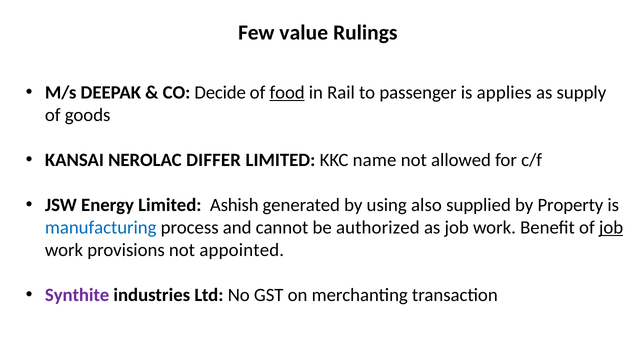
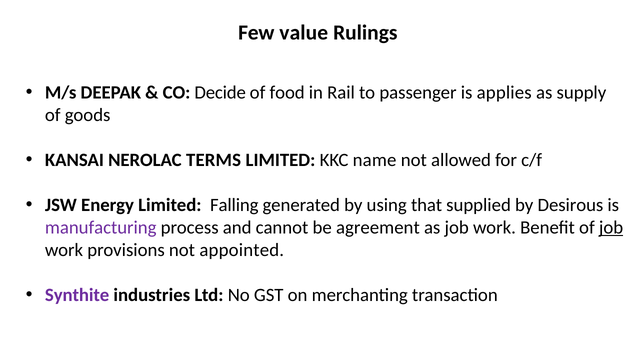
food underline: present -> none (287, 92)
DIFFER: DIFFER -> TERMS (214, 160)
Ashish: Ashish -> Falling (234, 205)
also: also -> that (427, 205)
Property: Property -> Desirous (570, 205)
manufacturing colour: blue -> purple (101, 228)
authorized: authorized -> agreement (378, 228)
